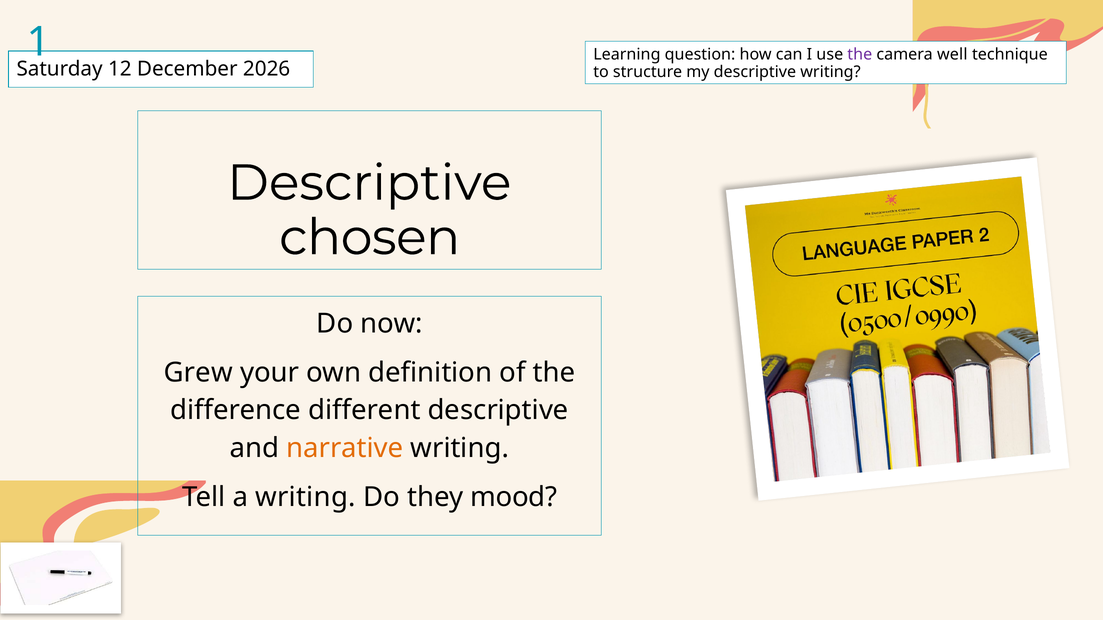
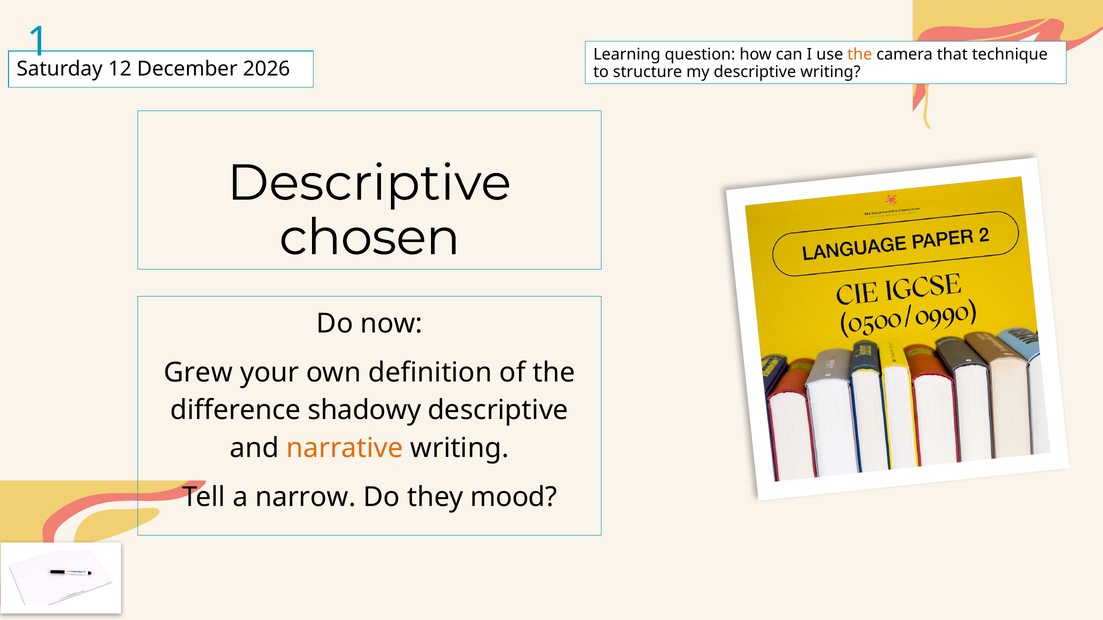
the colour: purple -> orange (860, 54)
well: well -> that (952, 54)
different: different -> shadowy (364, 411)
a writing: writing -> narrow (306, 498)
